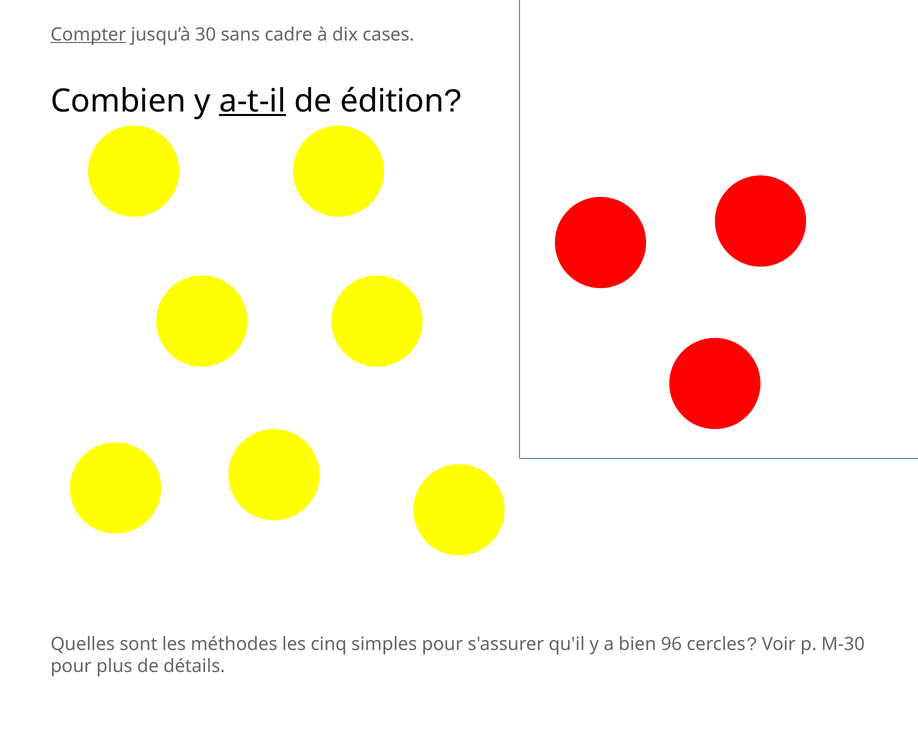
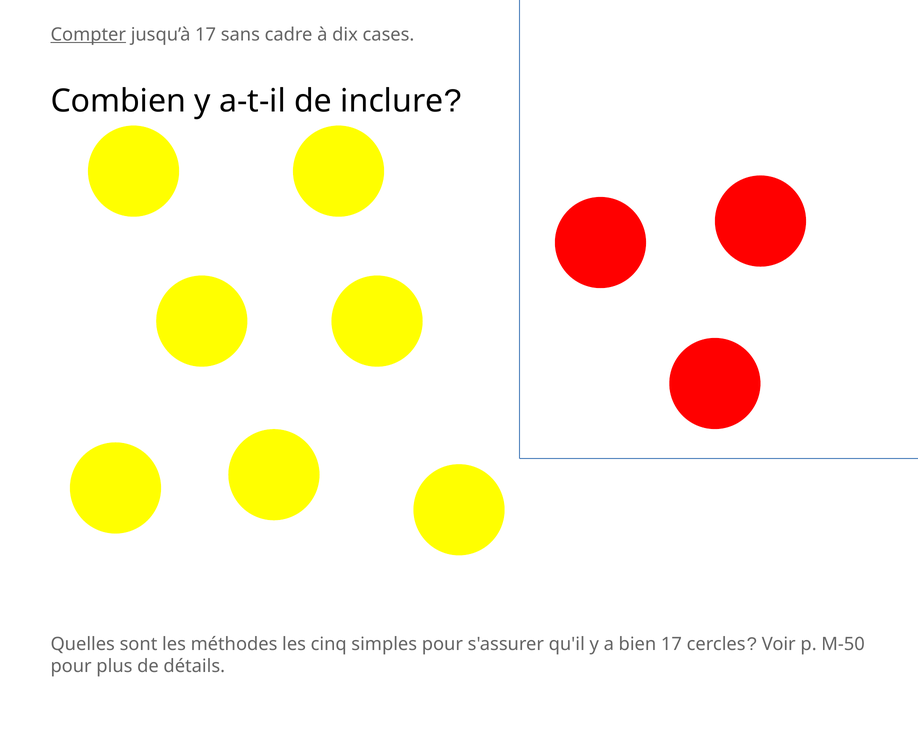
jusqu’à 30: 30 -> 17 (206, 35)
a-t-il underline: present -> none (252, 101)
édition: édition -> inclure (392, 101)
bien 96: 96 -> 17 (671, 644)
M-30: M-30 -> M-50 (843, 644)
